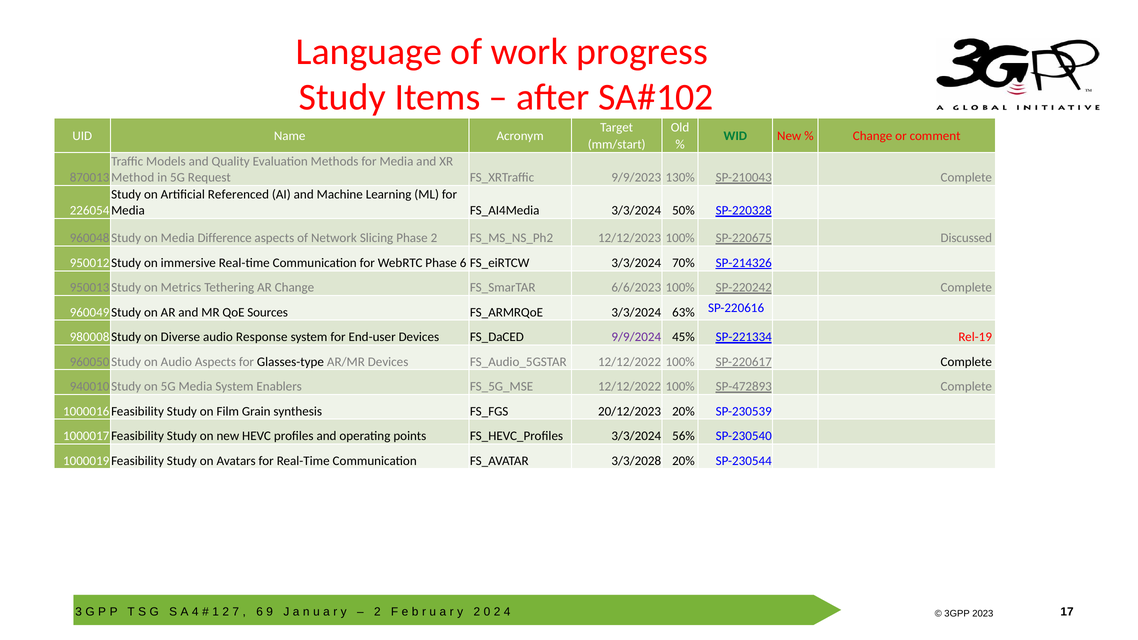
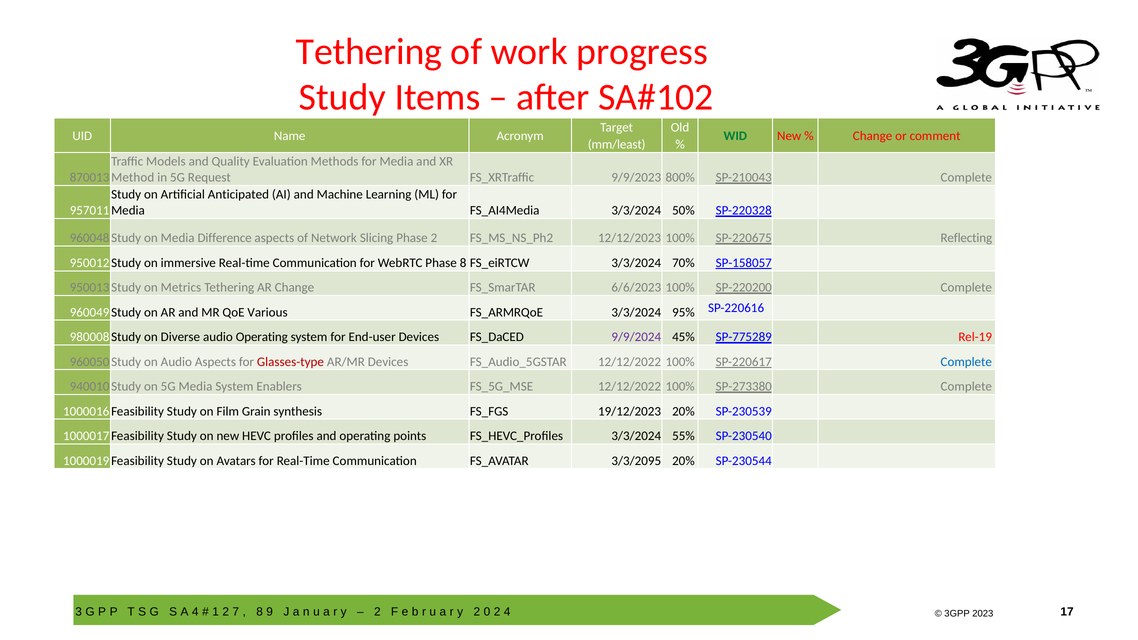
Language: Language -> Tethering (369, 52)
mm/start: mm/start -> mm/least (617, 144)
130%: 130% -> 800% (680, 178)
Referenced: Referenced -> Anticipated (238, 195)
226054: 226054 -> 957011 (90, 211)
Discussed: Discussed -> Reflecting (966, 238)
Phase 6: 6 -> 8 (463, 263)
SP-214326: SP-214326 -> SP-158057 (744, 263)
SP-220242: SP-220242 -> SP-220200 (744, 288)
Sources: Sources -> Various (268, 312)
63%: 63% -> 95% (683, 312)
audio Response: Response -> Operating (262, 337)
SP-221334: SP-221334 -> SP-775289 (744, 337)
Glasses-type colour: black -> red (290, 362)
Complete colour: black -> blue (966, 362)
SP-472893: SP-472893 -> SP-273380 (744, 387)
20/12/2023: 20/12/2023 -> 19/12/2023 (630, 411)
56%: 56% -> 55% (683, 436)
3/3/2028: 3/3/2028 -> 3/3/2095 (636, 461)
6: 6 -> 8 (260, 612)
